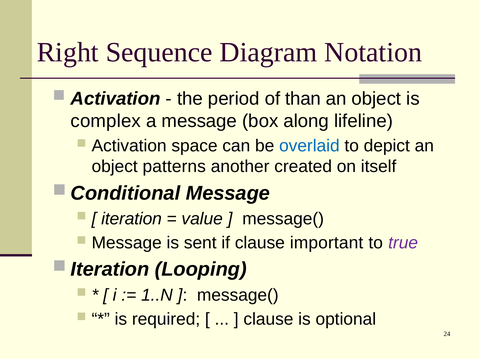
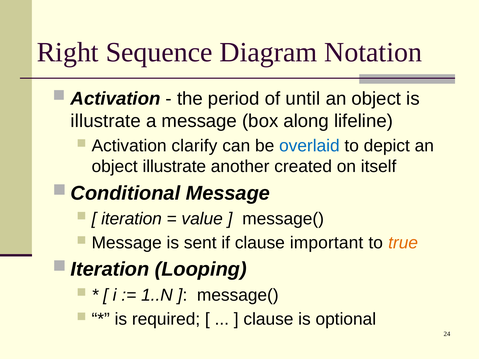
than: than -> until (303, 99)
complex: complex -> illustrate (106, 121)
space: space -> clarify (194, 146)
object patterns: patterns -> illustrate (174, 167)
true colour: purple -> orange (403, 243)
